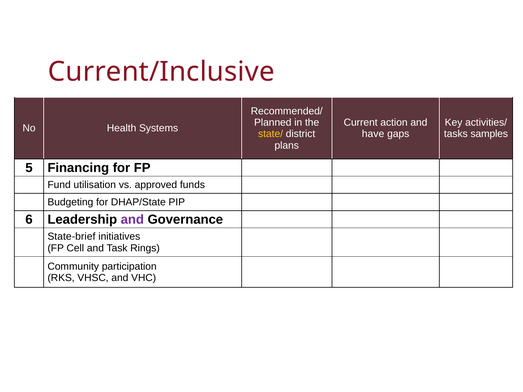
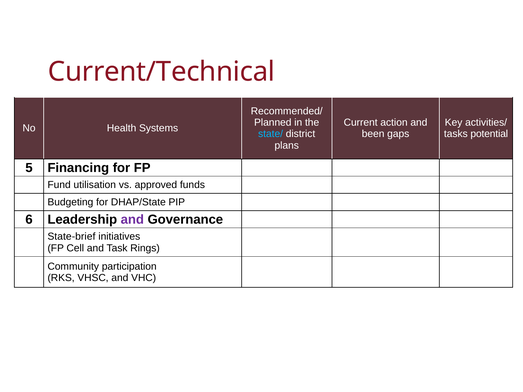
Current/Inclusive: Current/Inclusive -> Current/Technical (162, 72)
state/ colour: yellow -> light blue (271, 134)
have: have -> been (373, 134)
samples: samples -> potential (489, 134)
